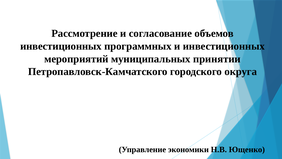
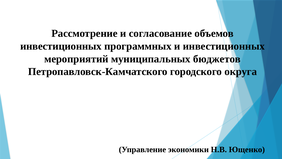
принятии: принятии -> бюджетов (217, 59)
